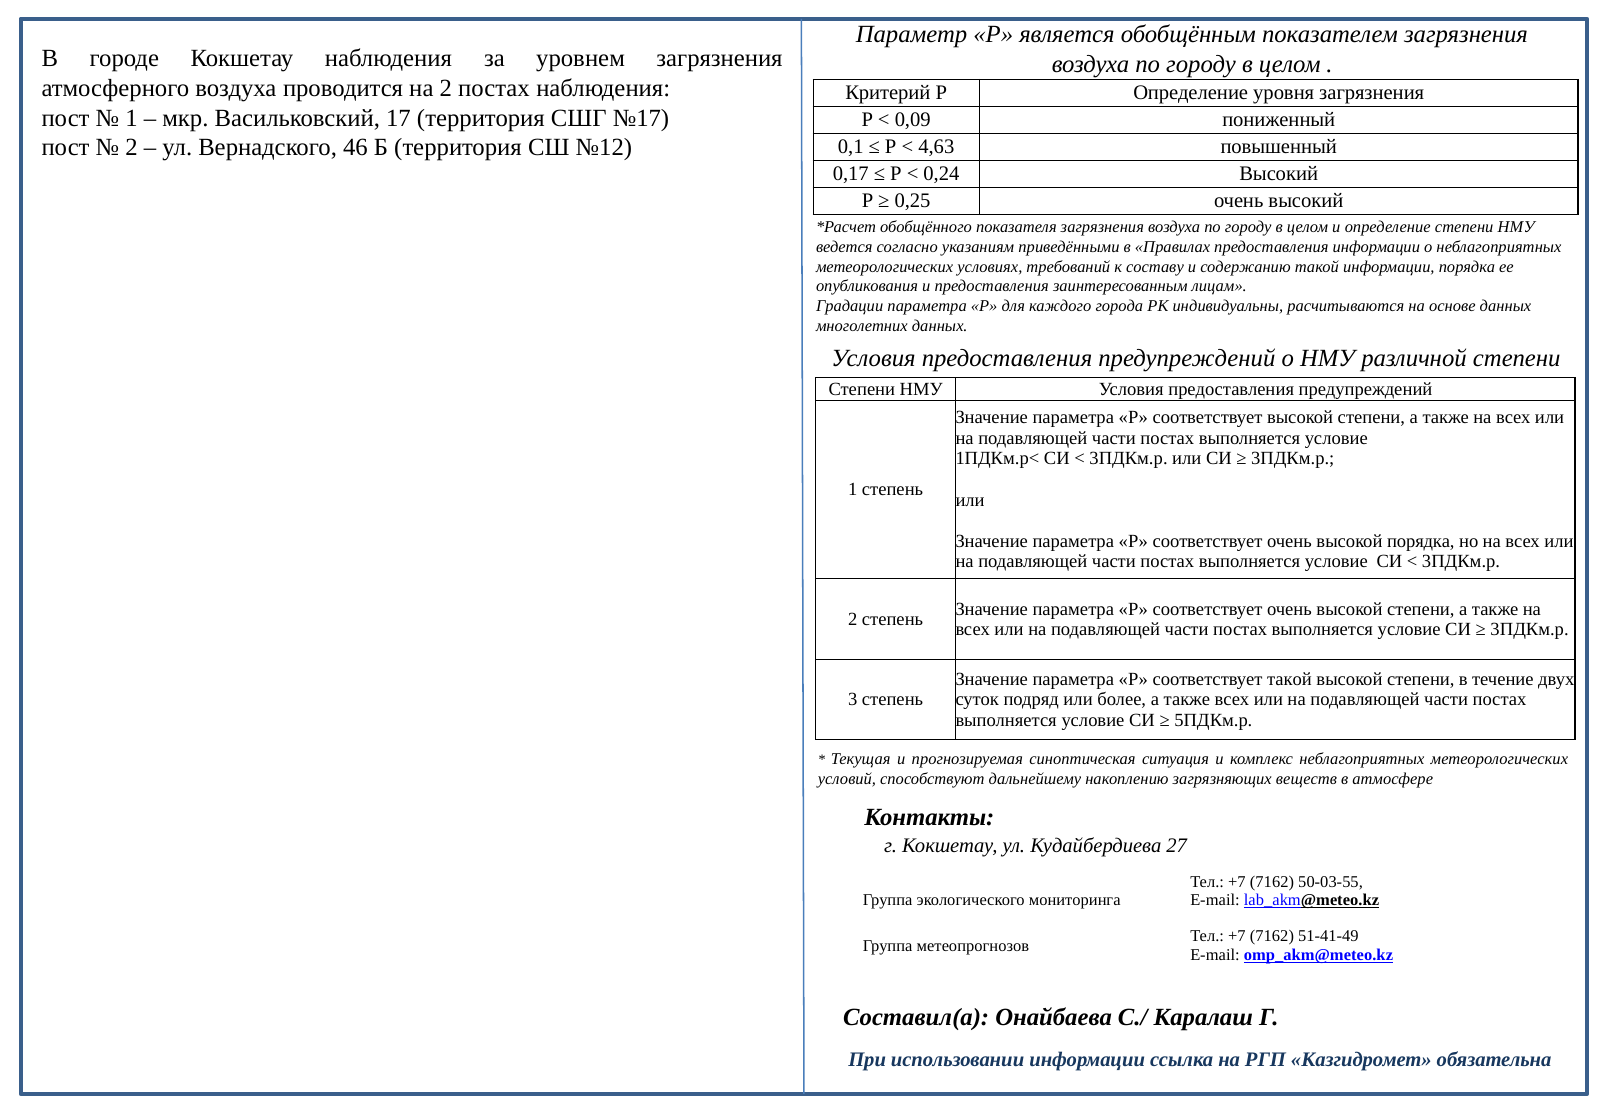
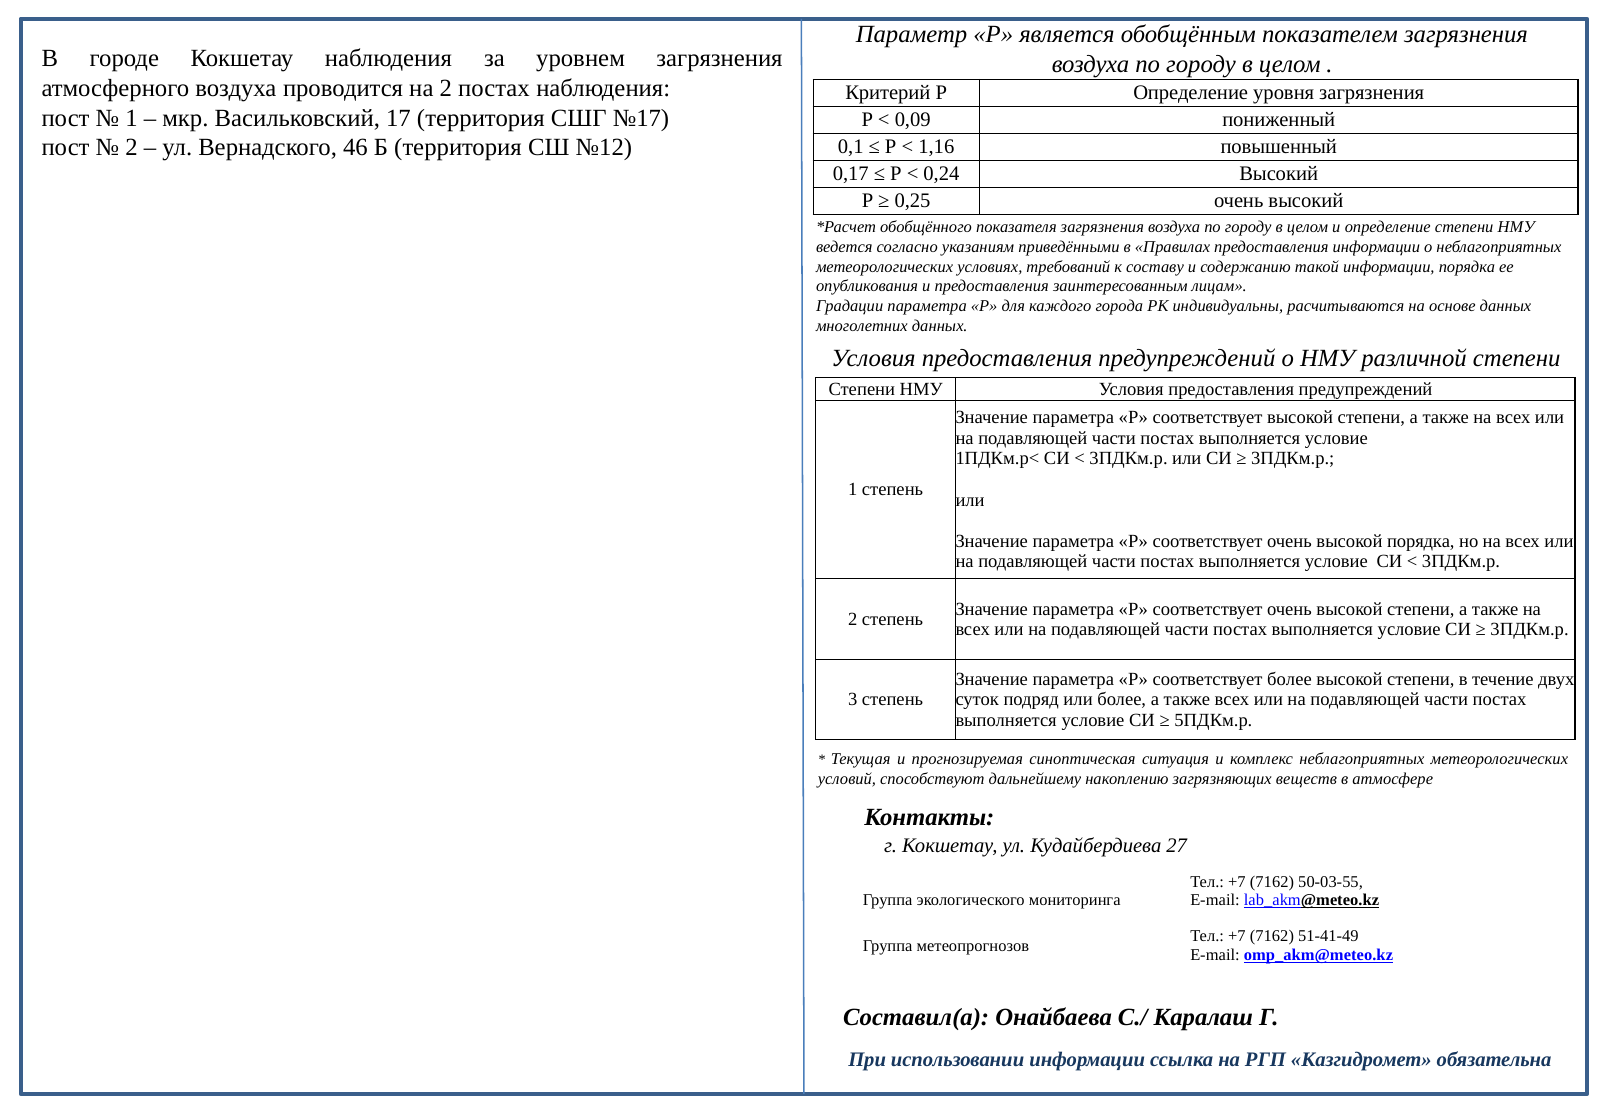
4,63: 4,63 -> 1,16 (936, 146)
соответствует такой: такой -> более (1289, 679)
